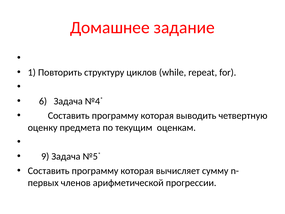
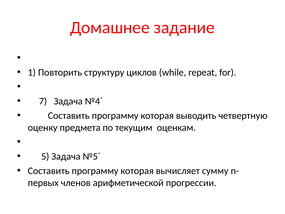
6: 6 -> 7 (43, 101)
9: 9 -> 5 (45, 156)
